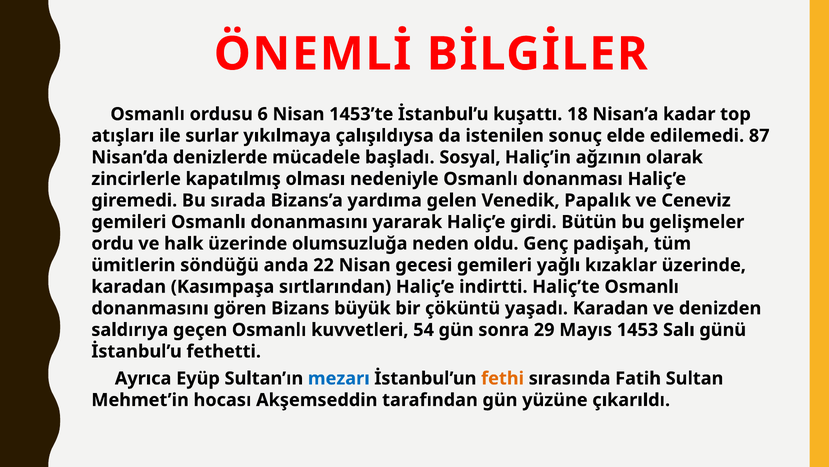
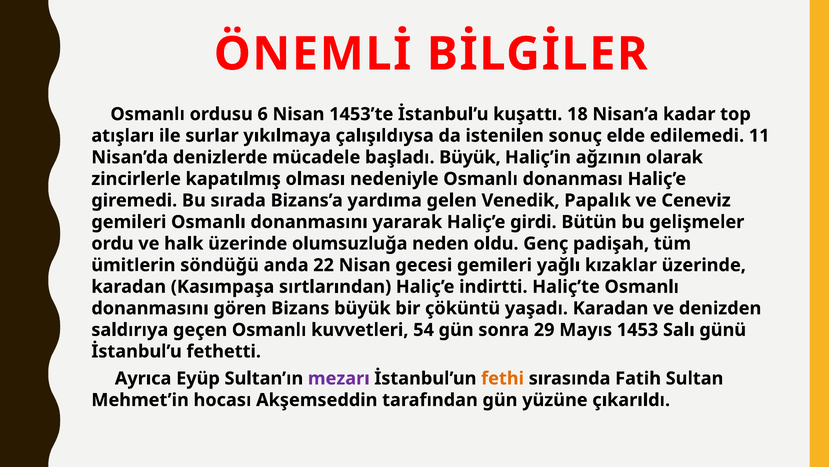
87: 87 -> 11 (759, 136)
başladı Sosyal: Sosyal -> Büyük (470, 157)
mezarı colour: blue -> purple (339, 378)
